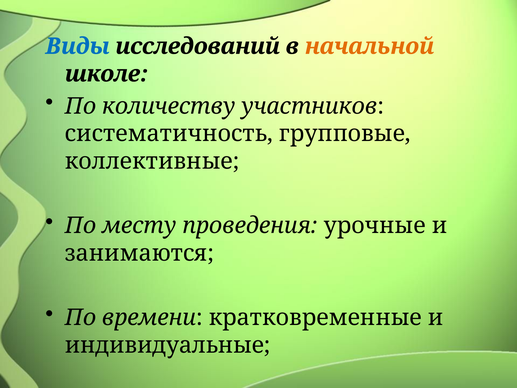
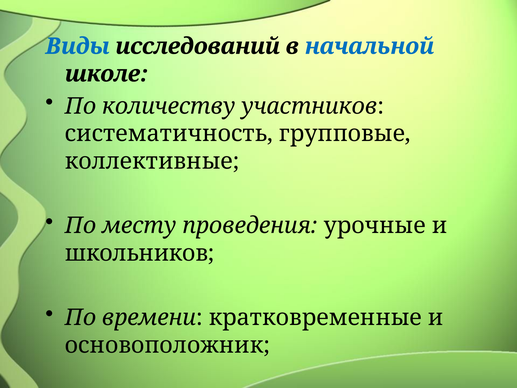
начальной colour: orange -> blue (370, 46)
занимаются: занимаются -> школьников (140, 253)
индивидуальные: индивидуальные -> основоположник (167, 345)
